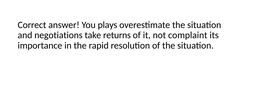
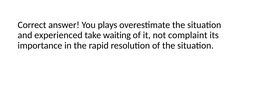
negotiations: negotiations -> experienced (58, 35)
returns: returns -> waiting (117, 35)
